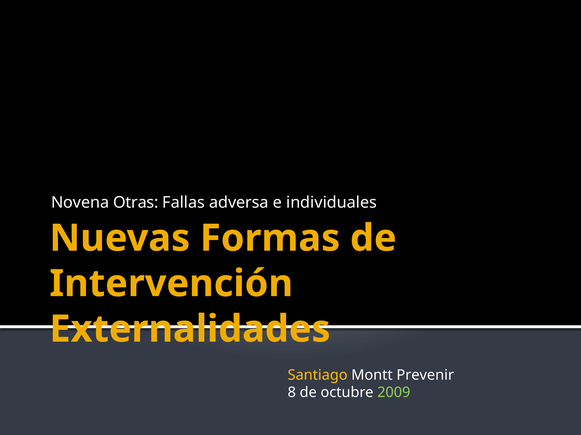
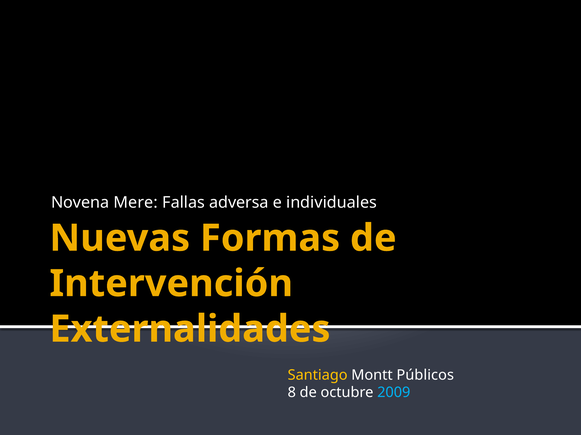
Otras: Otras -> Mere (136, 203)
Prevenir: Prevenir -> Públicos (425, 376)
2009 colour: light green -> light blue (394, 393)
